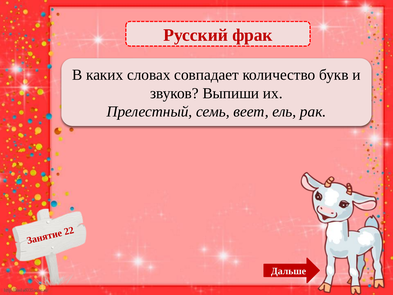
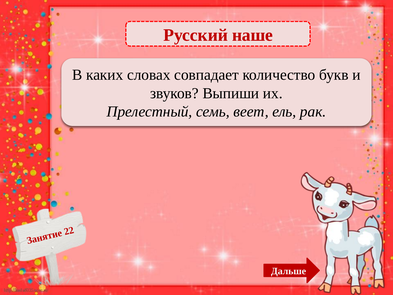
фрак: фрак -> наше (252, 35)
